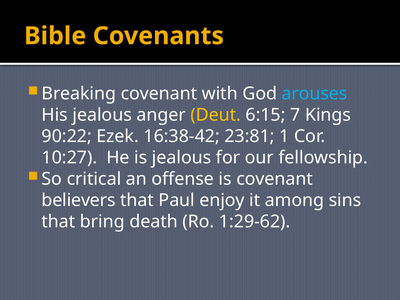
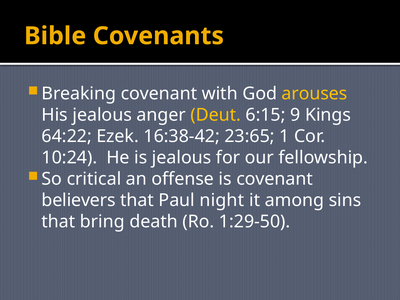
arouses colour: light blue -> yellow (315, 94)
7: 7 -> 9 (295, 115)
90:22: 90:22 -> 64:22 (67, 136)
23:81: 23:81 -> 23:65 (250, 136)
10:27: 10:27 -> 10:24 (69, 158)
enjoy: enjoy -> night (222, 200)
1:29-62: 1:29-62 -> 1:29-50 (255, 222)
